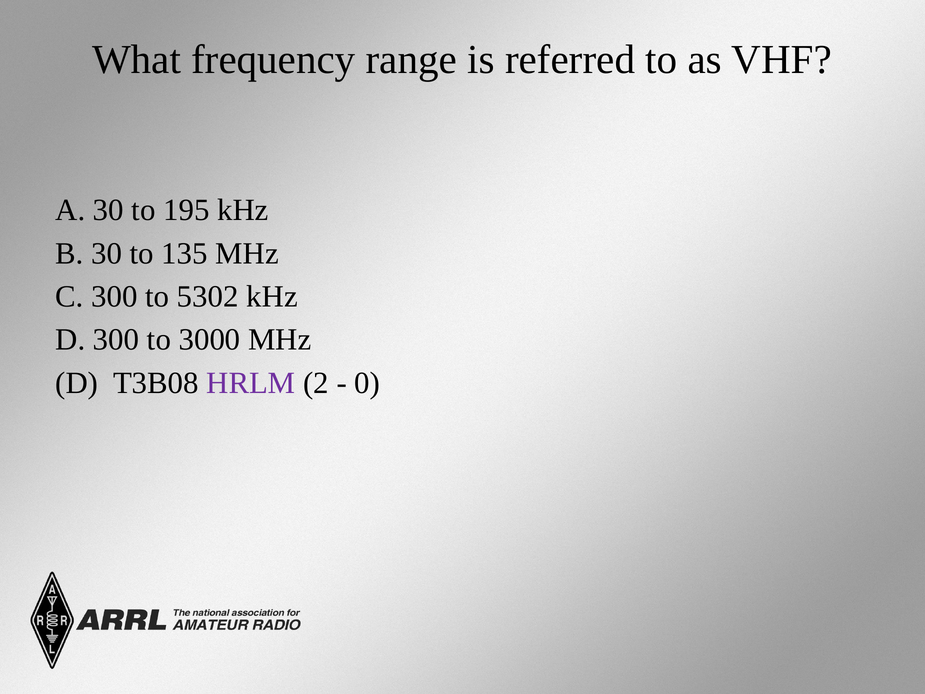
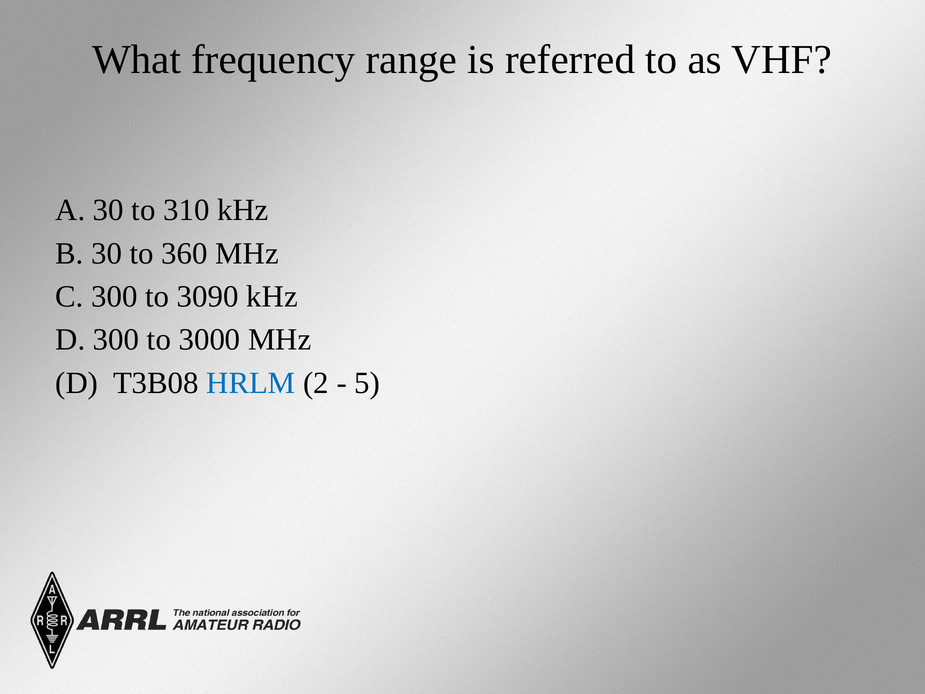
195: 195 -> 310 (186, 210)
135: 135 -> 360 (185, 253)
5302: 5302 -> 3090 (208, 297)
HRLM colour: purple -> blue (251, 383)
0: 0 -> 5 (367, 383)
